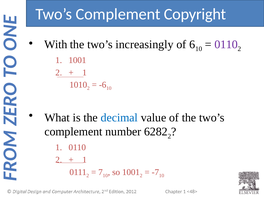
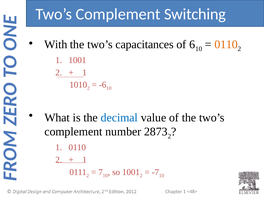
Copyright: Copyright -> Switching (195, 14)
increasingly: increasingly -> capacitances (145, 44)
0110 colour: purple -> orange (226, 44)
6282: 6282 -> 2873 (156, 132)
